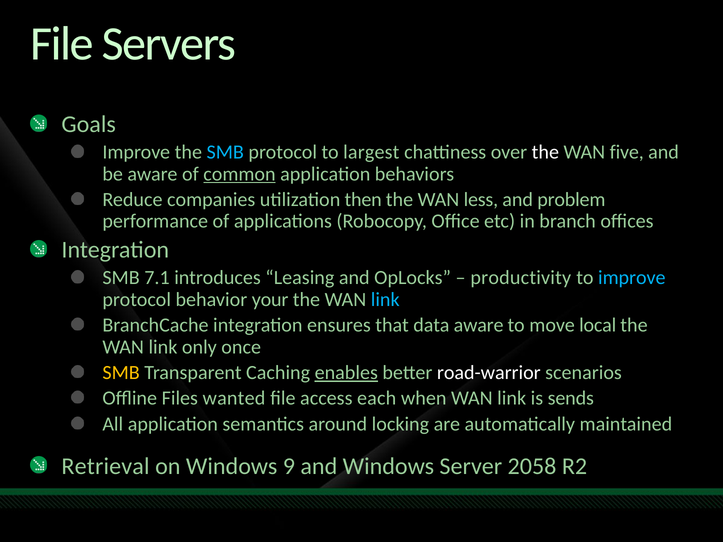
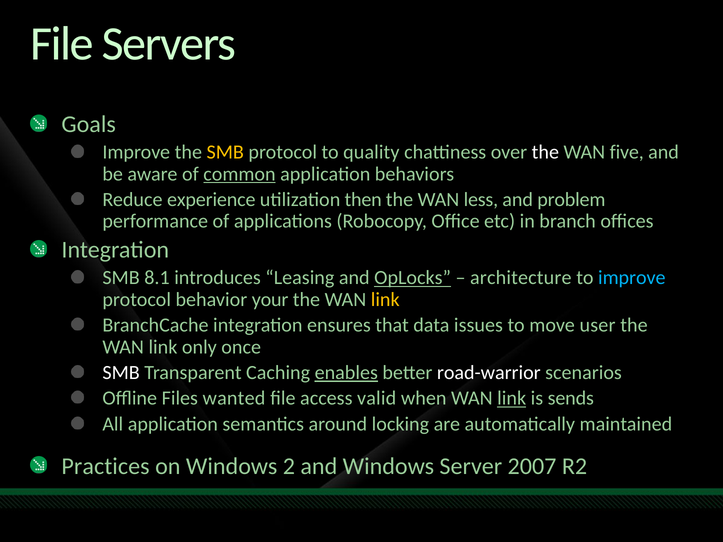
SMB colour: light blue -> yellow (225, 152)
largest: largest -> quality (371, 152)
companies: companies -> experience (211, 200)
7.1: 7.1 -> 8.1 (157, 278)
OpLocks underline: none -> present (413, 278)
productivity: productivity -> architecture (521, 278)
link colour: light blue -> yellow (385, 300)
data aware: aware -> issues (478, 325)
local: local -> user (598, 325)
SMB colour: yellow -> white (121, 373)
each: each -> valid (377, 398)
link underline: none -> present (512, 398)
Retrieval: Retrieval -> Practices (106, 466)
9: 9 -> 2 (289, 466)
2058: 2058 -> 2007 (532, 466)
